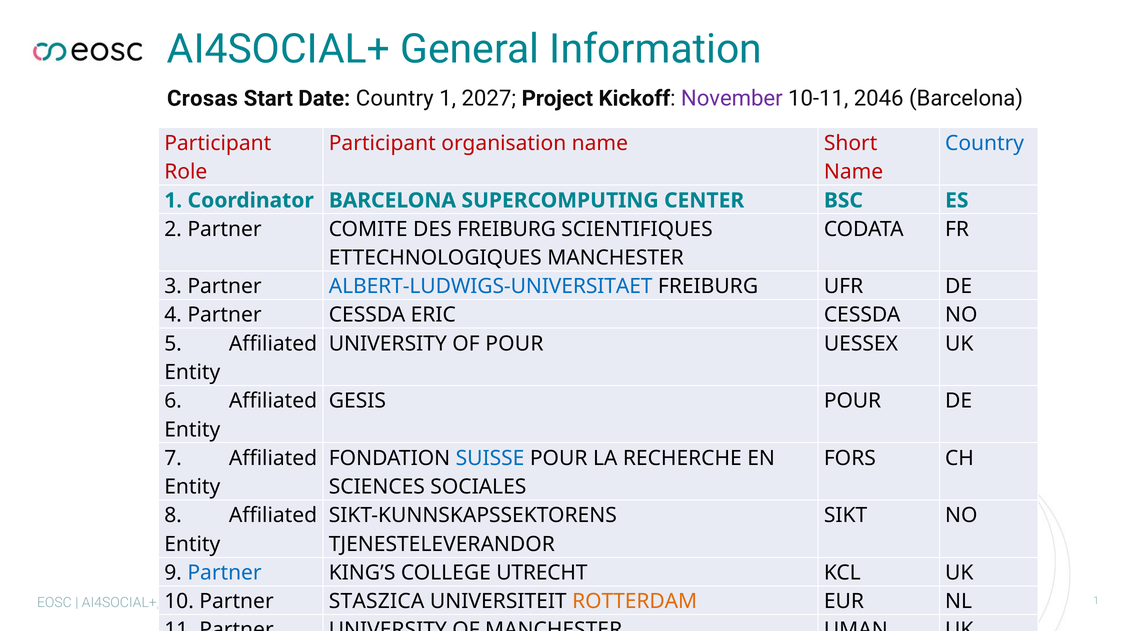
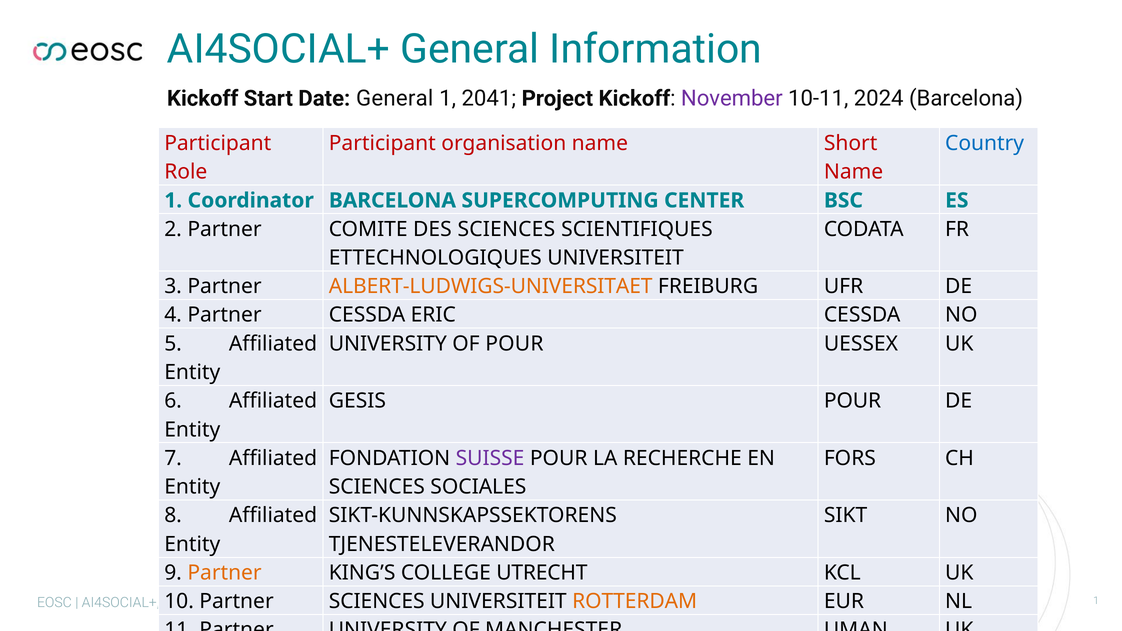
Crosas: Crosas -> Kickoff (203, 98)
Date Country: Country -> General (395, 98)
2027: 2027 -> 2041 (489, 98)
2046: 2046 -> 2024 (879, 98)
DES FREIBURG: FREIBURG -> SCIENCES (506, 229)
ETTECHNOLOGIQUES MANCHESTER: MANCHESTER -> UNIVERSITEIT (616, 258)
ALBERT-LUDWIGS-UNIVERSITAET colour: blue -> orange (491, 286)
SUISSE colour: blue -> purple (490, 458)
Partner colour: blue -> orange (225, 573)
STASZICA: STASZICA -> SCIENCES (377, 602)
